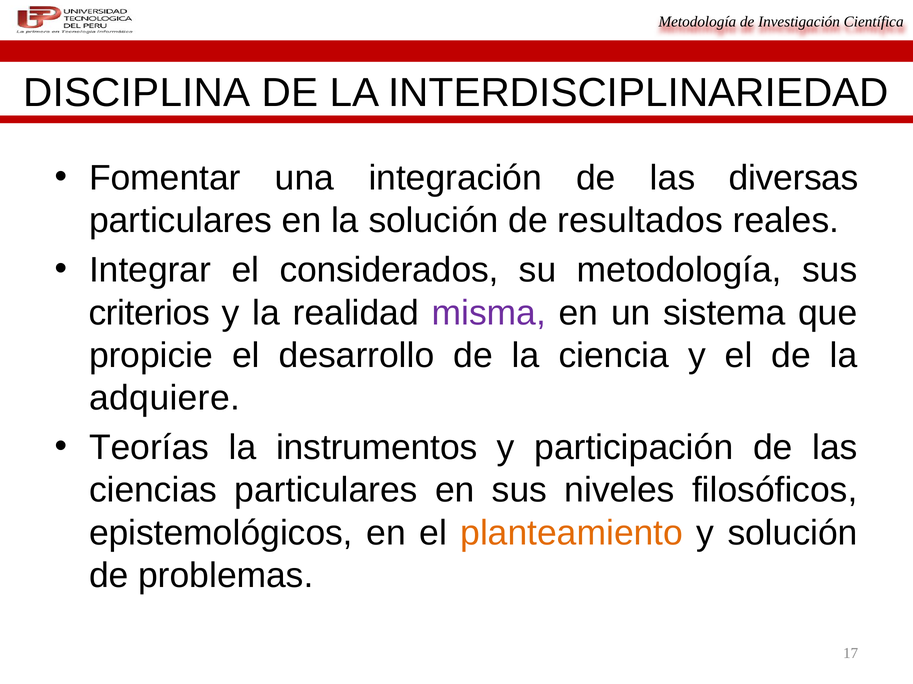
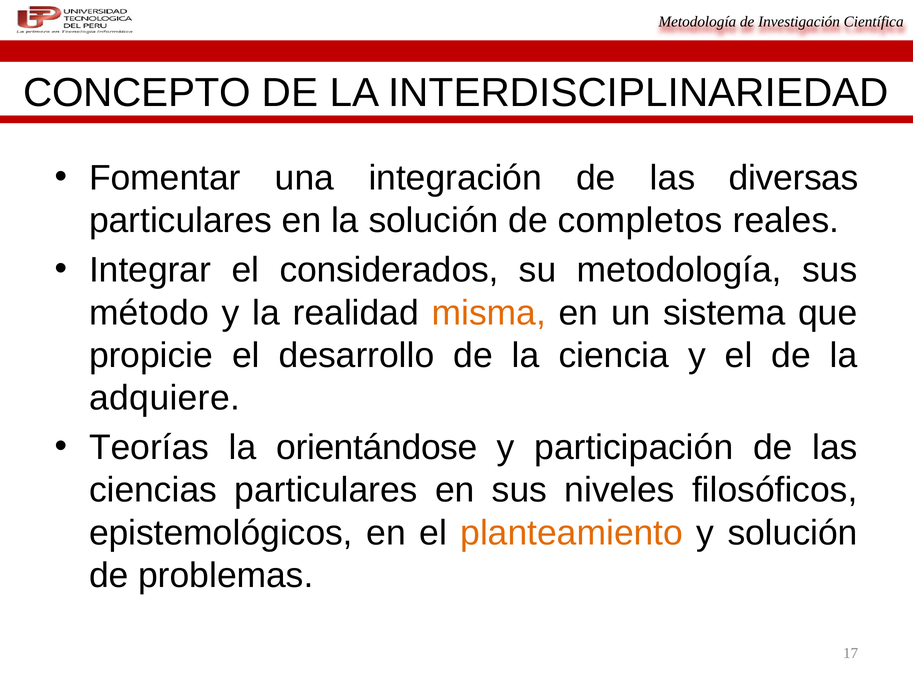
DISCIPLINA: DISCIPLINA -> CONCEPTO (137, 93)
resultados: resultados -> completos (640, 221)
criterios: criterios -> método (149, 313)
misma colour: purple -> orange (489, 313)
instrumentos: instrumentos -> orientándose (377, 448)
